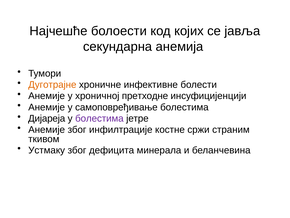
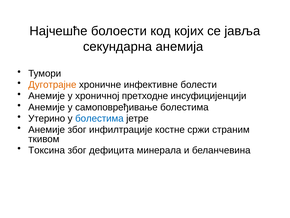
Дијареја: Дијареја -> Утерино (47, 118)
болестима colour: purple -> blue (99, 118)
Устмаку: Устмаку -> Токсина (47, 150)
